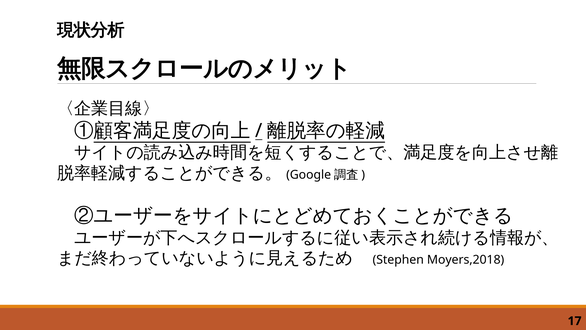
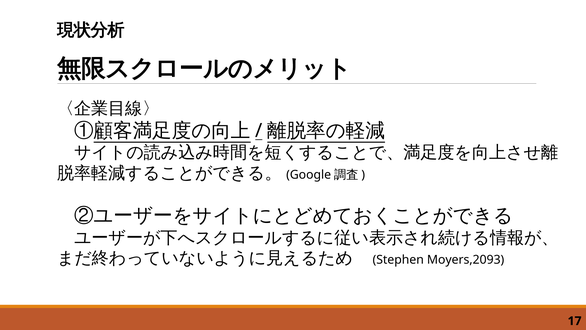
Moyers,2018: Moyers,2018 -> Moyers,2093 (466, 260)
